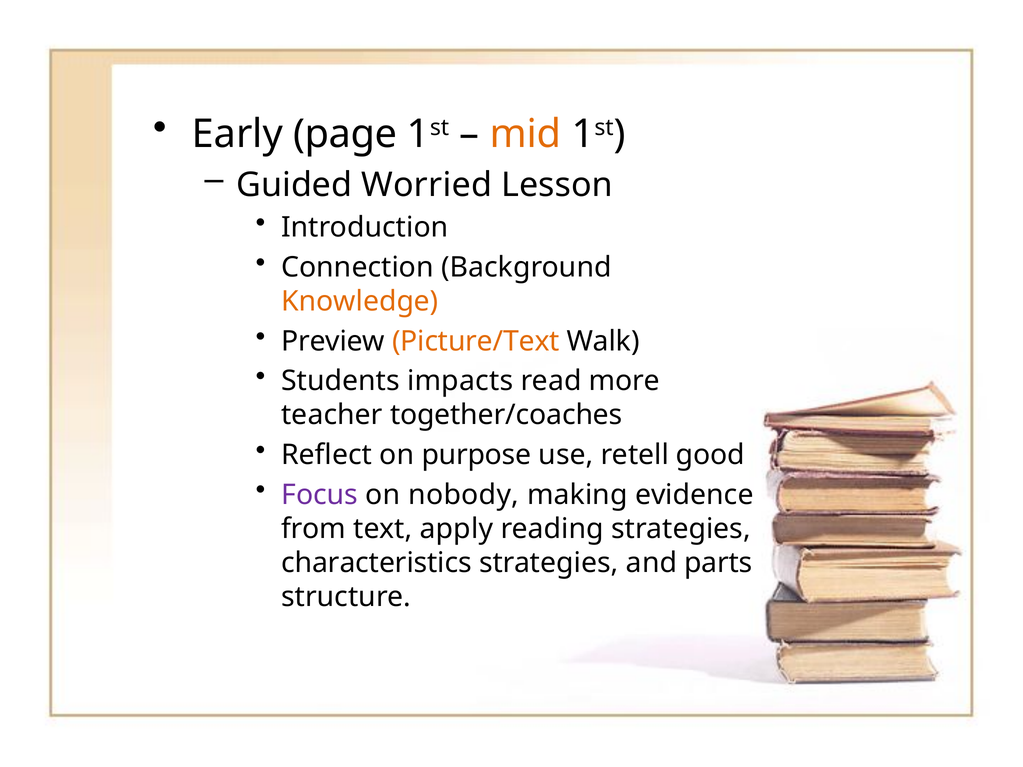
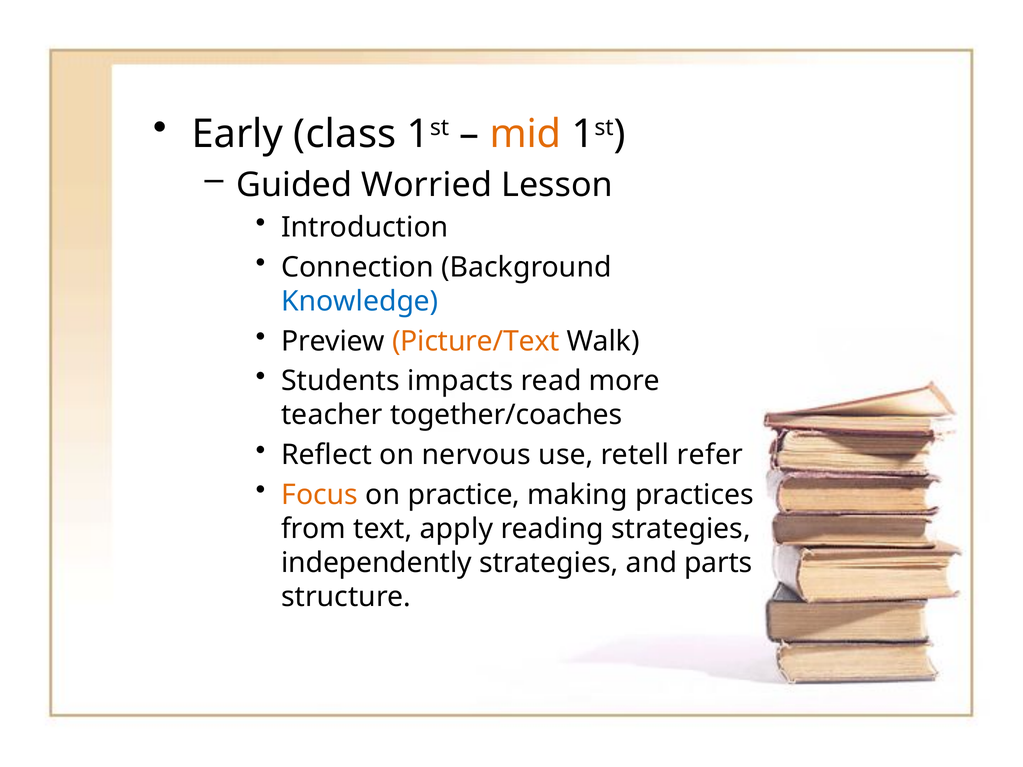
page: page -> class (345, 134)
Knowledge colour: orange -> blue (360, 302)
purpose: purpose -> nervous (476, 455)
good: good -> refer (710, 455)
Focus colour: purple -> orange (320, 495)
nobody: nobody -> practice (464, 495)
evidence: evidence -> practices (694, 495)
characteristics: characteristics -> independently (376, 563)
